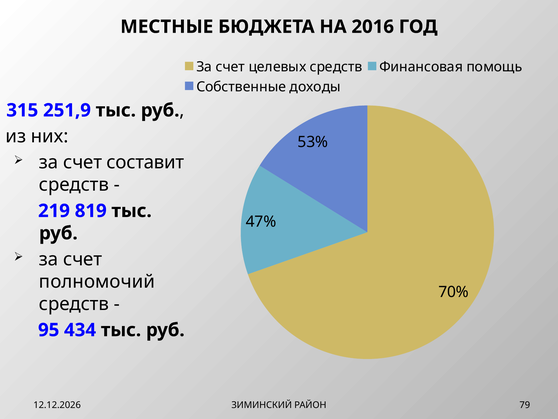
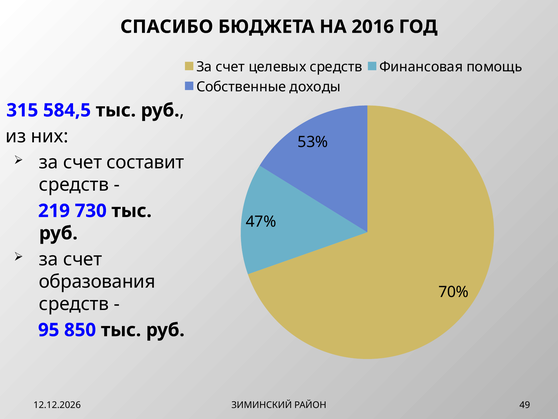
МЕСТНЫЕ: МЕСТНЫЕ -> СПАСИБО (167, 27)
251,9: 251,9 -> 584,5 (67, 110)
819: 819 -> 730 (91, 211)
полномочий: полномочий -> образования (97, 281)
434: 434 -> 850 (80, 330)
79: 79 -> 49 (525, 405)
